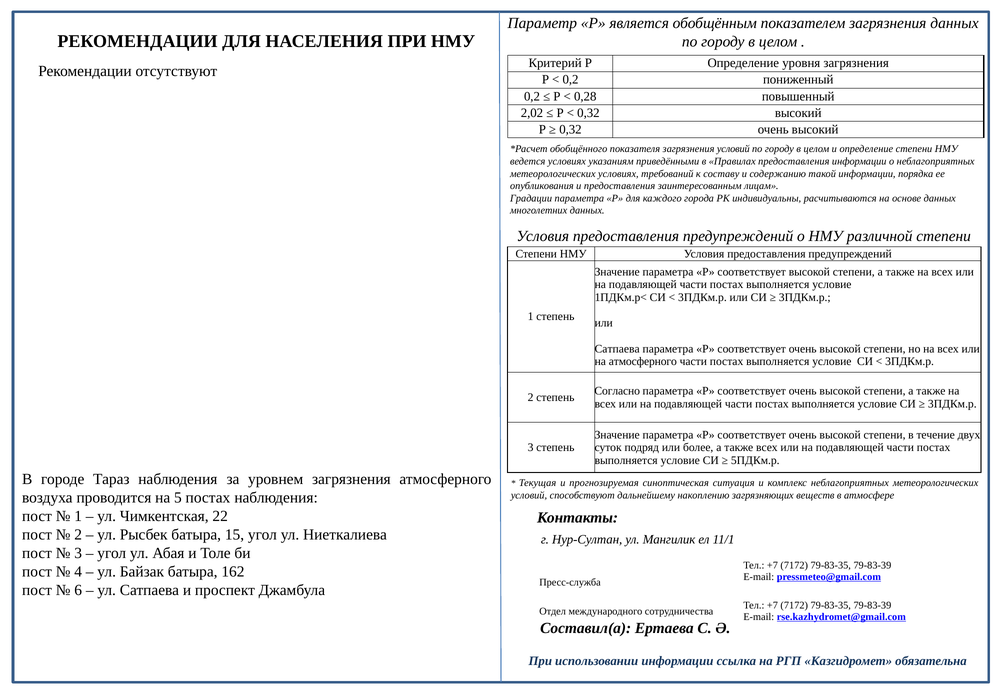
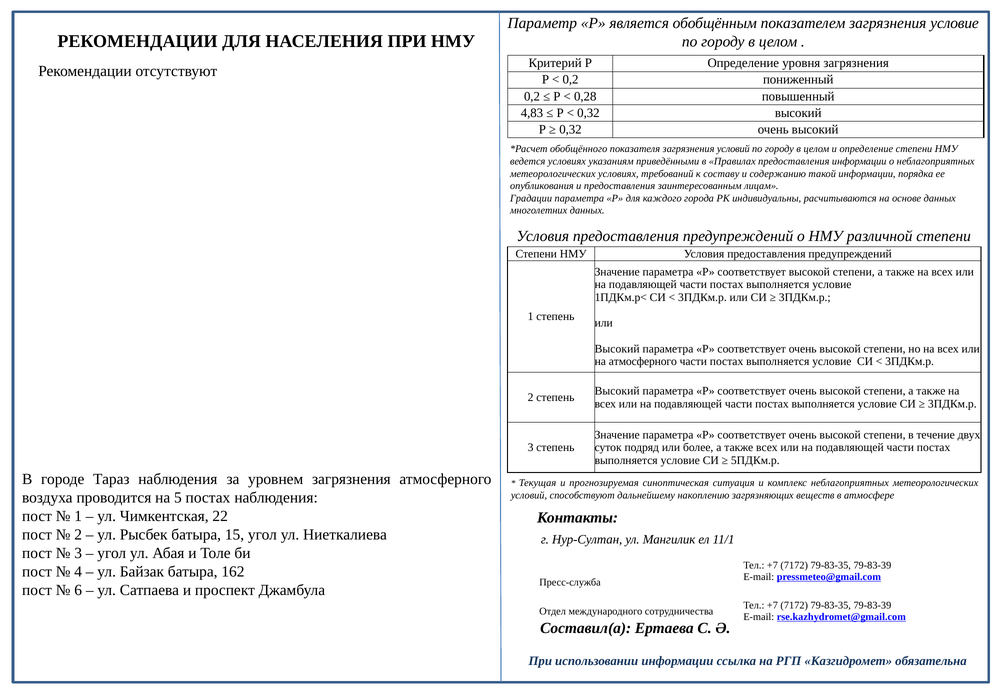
загрязнения данных: данных -> условие (955, 23)
2,02: 2,02 -> 4,83 (532, 113)
Сатпаева: Сатпаева -> Высокий (617, 349)
Согласно: Согласно -> Высокий (617, 391)
